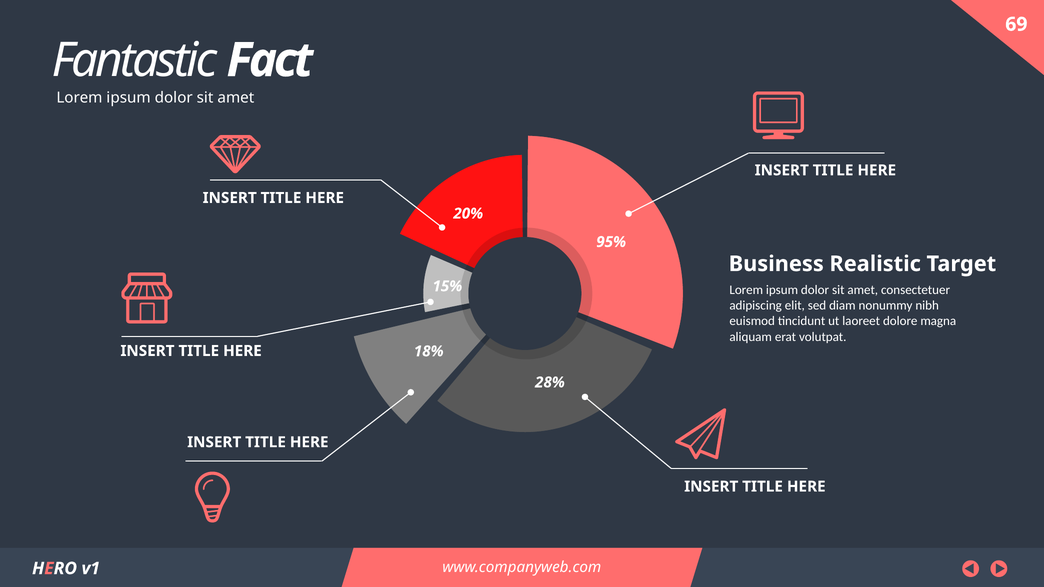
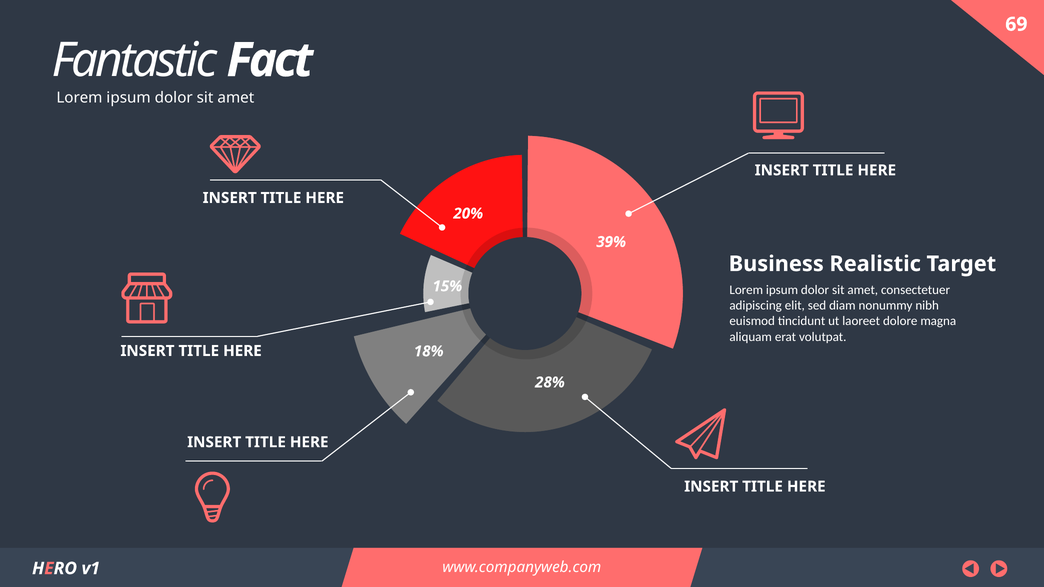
95%: 95% -> 39% (611, 242)
